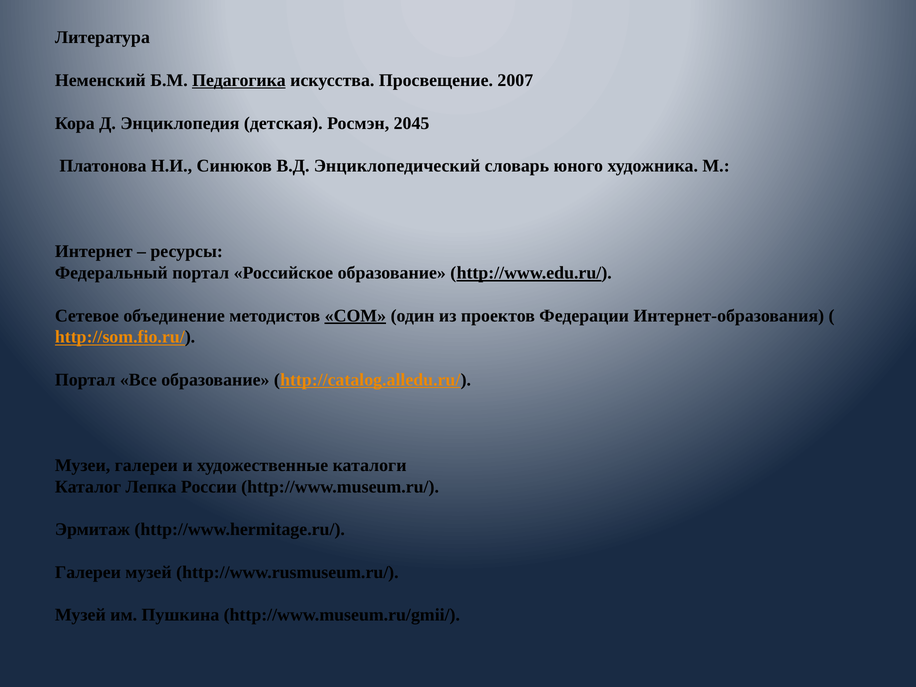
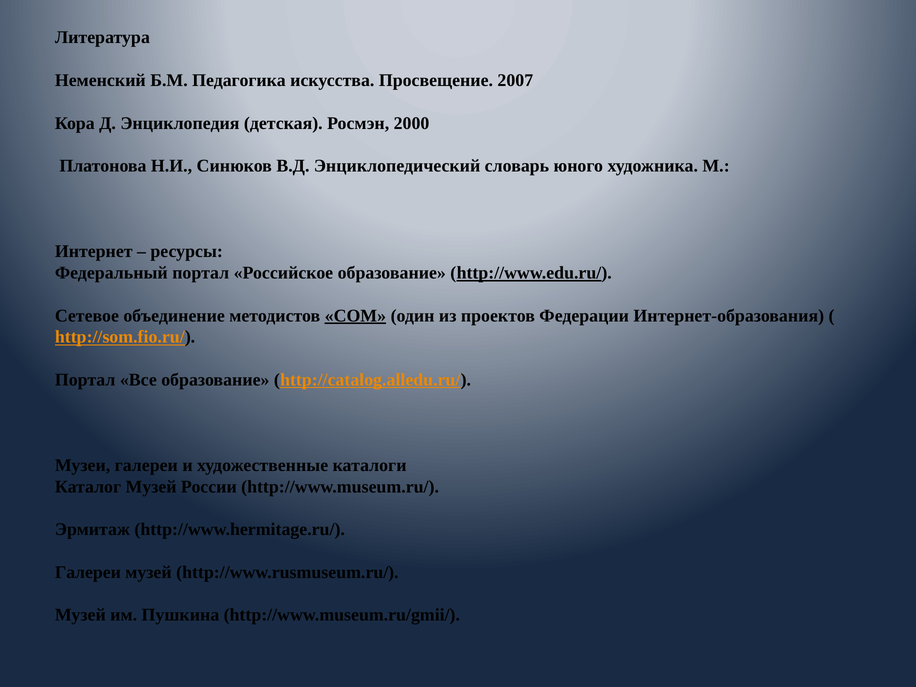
Педагогика underline: present -> none (239, 80)
2045: 2045 -> 2000 (412, 123)
Каталог Лепка: Лепка -> Музей (151, 487)
